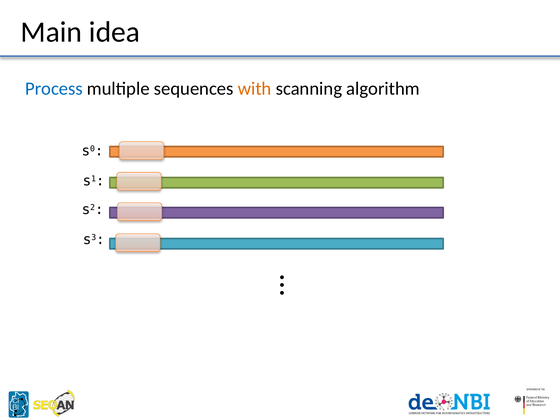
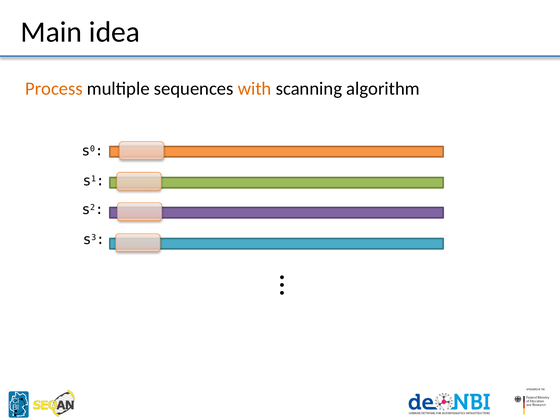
Process colour: blue -> orange (54, 89)
